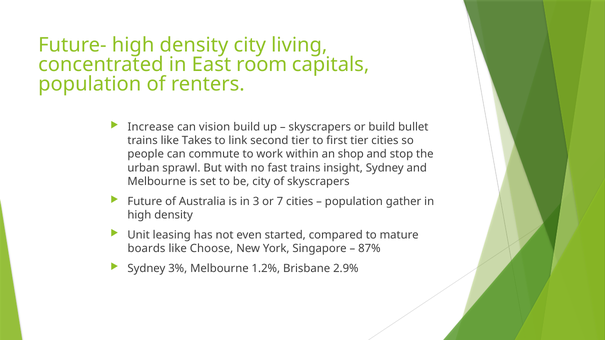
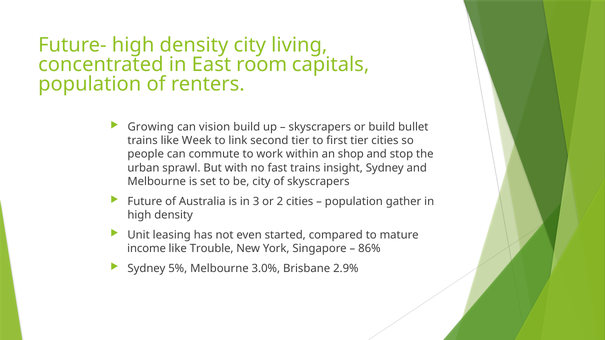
Increase: Increase -> Growing (151, 127)
Takes: Takes -> Week (197, 141)
7: 7 -> 2 (280, 201)
boards: boards -> income (147, 249)
Choose: Choose -> Trouble (212, 249)
87%: 87% -> 86% (369, 249)
3%: 3% -> 5% (178, 269)
1.2%: 1.2% -> 3.0% (266, 269)
